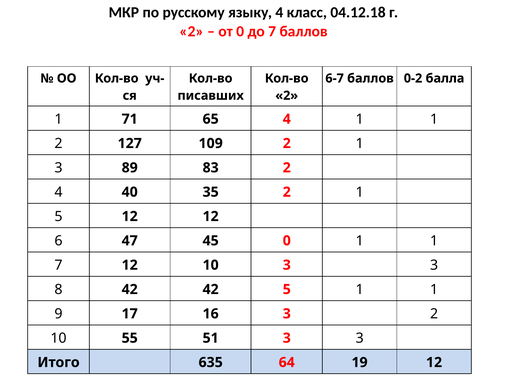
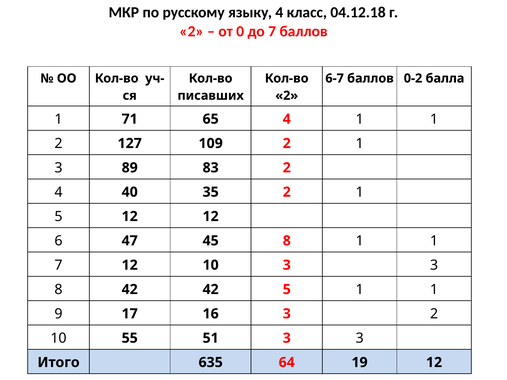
45 0: 0 -> 8 (287, 241)
